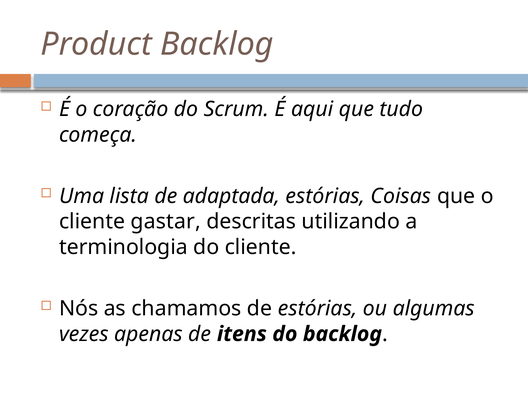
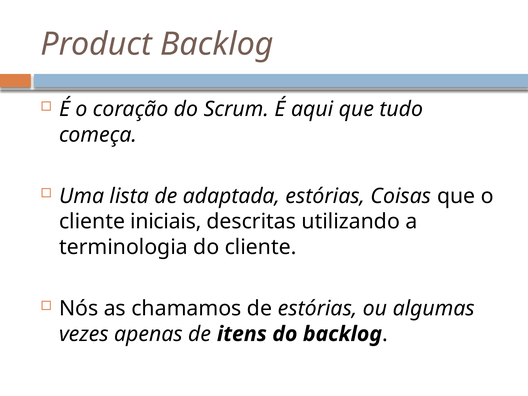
gastar: gastar -> iniciais (166, 222)
